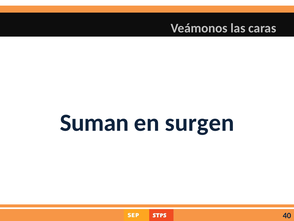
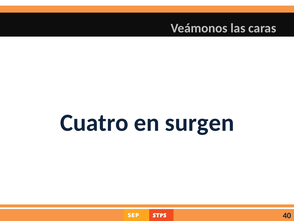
Suman: Suman -> Cuatro (94, 122)
